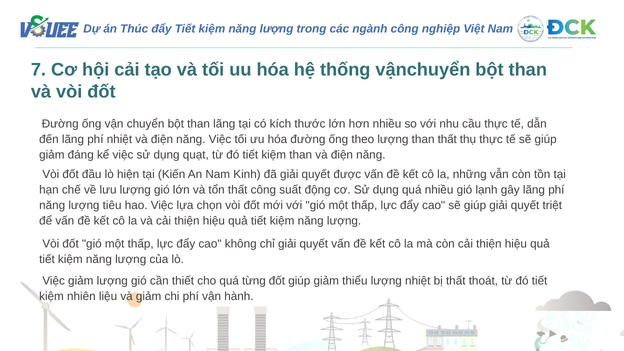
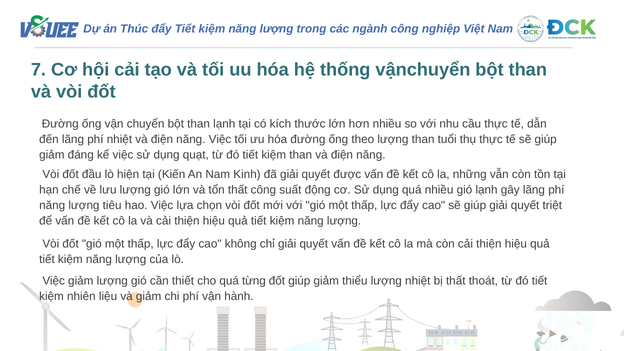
than lãng: lãng -> lạnh (224, 124)
than thất: thất -> tuổi (447, 139)
